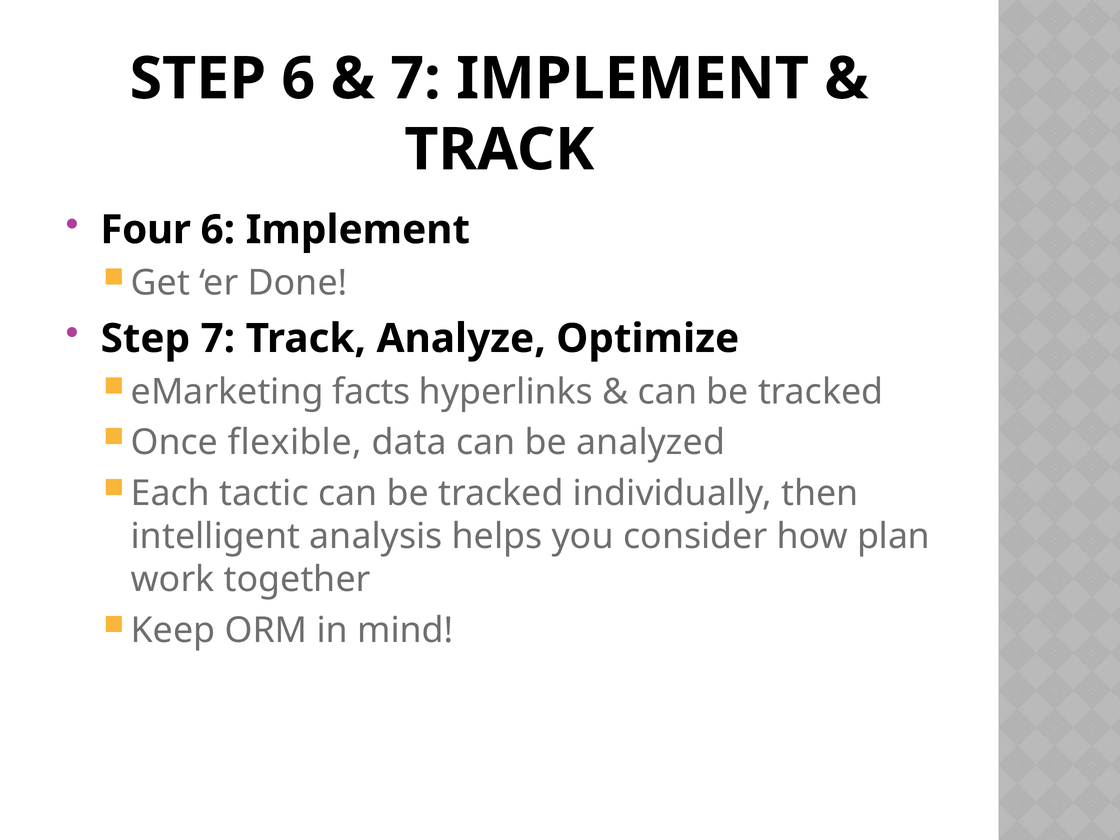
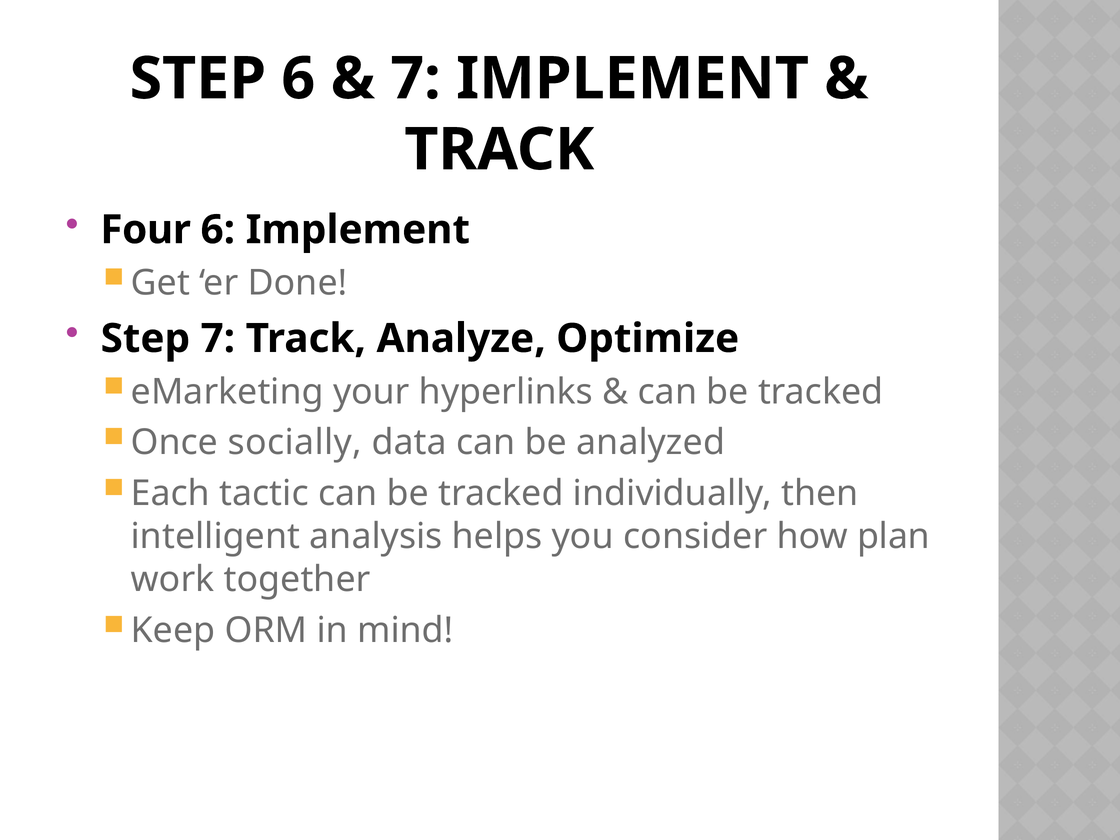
facts: facts -> your (371, 392)
flexible: flexible -> socially (295, 443)
